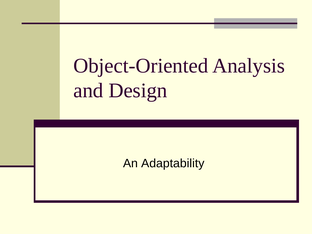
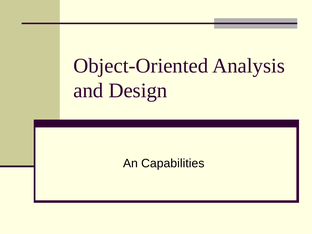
Adaptability: Adaptability -> Capabilities (173, 163)
